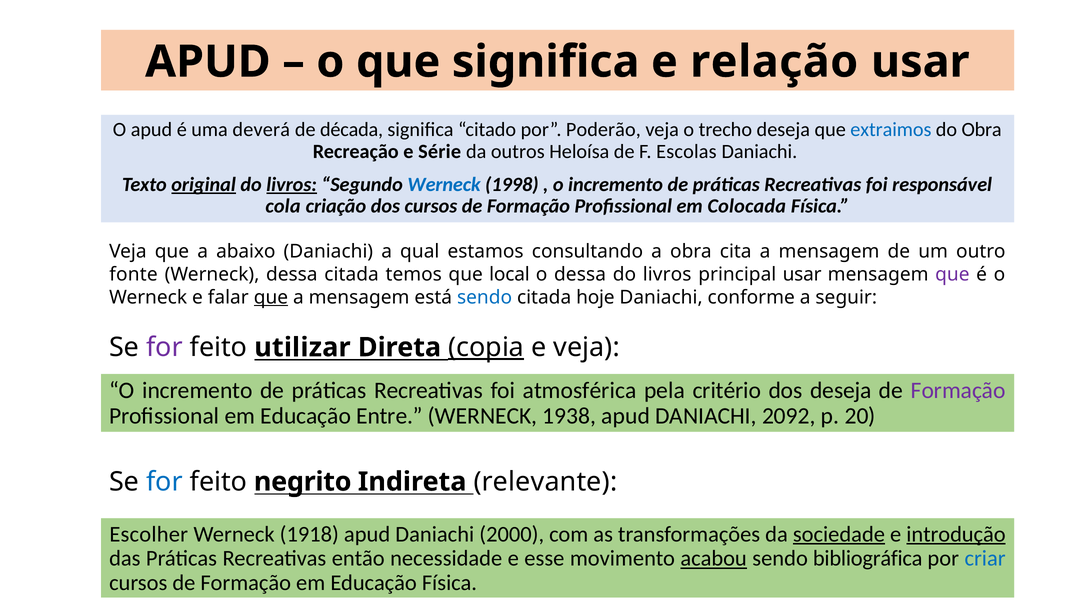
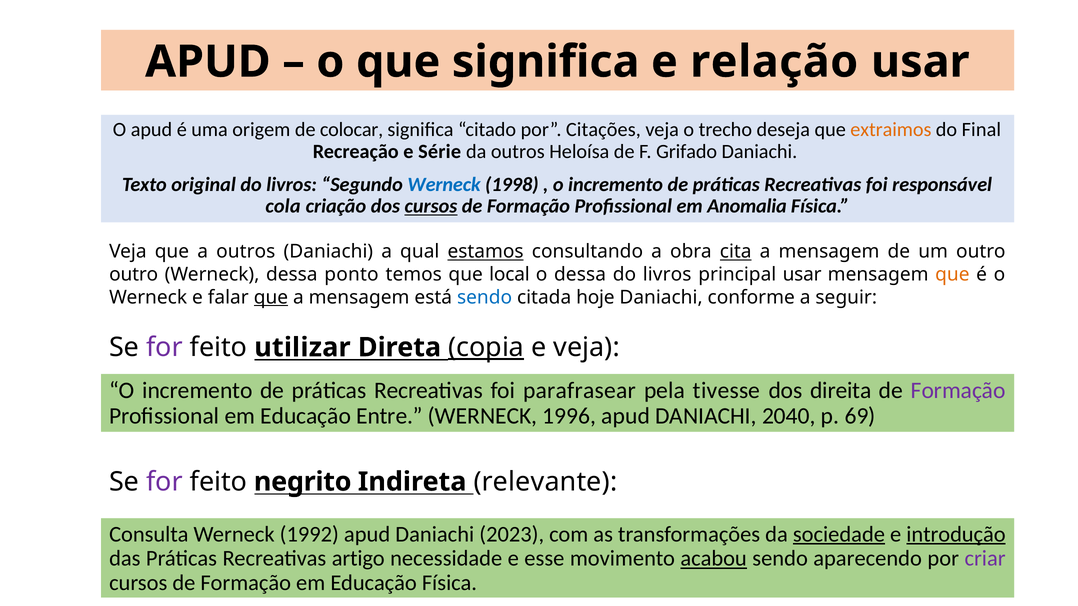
deverá: deverá -> origem (261, 130)
década: década -> colocar (352, 130)
Poderão: Poderão -> Citações (603, 130)
extraimos colour: blue -> orange (891, 130)
do Obra: Obra -> Final (981, 130)
Escolas: Escolas -> Grifado (687, 152)
original underline: present -> none (204, 185)
livros underline: present -> none (292, 185)
cursos underline: none -> present (431, 206)
Colocada: Colocada -> Anomalia (747, 206)
a abaixo: abaixo -> outros (246, 252)
estamos underline: none -> present (486, 252)
cita underline: none -> present (736, 252)
fonte: fonte -> outro (134, 275)
dessa citada: citada -> ponto (352, 275)
que colour: purple -> orange (952, 275)
atmosférica: atmosférica -> parafrasear (579, 391)
critério: critério -> tivesse (727, 391)
dos deseja: deseja -> direita (841, 391)
1938: 1938 -> 1996 (569, 416)
2092: 2092 -> 2040 (789, 416)
20: 20 -> 69 (860, 416)
for colour: blue -> purple (164, 482)
Escolher: Escolher -> Consulta (149, 535)
1918: 1918 -> 1992 (309, 535)
2000: 2000 -> 2023 (512, 535)
então: então -> artigo (358, 559)
bibliográfica: bibliográfica -> aparecendo (868, 559)
criar colour: blue -> purple (985, 559)
